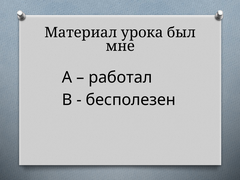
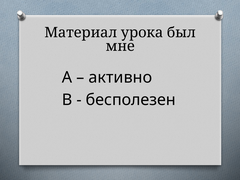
работал: работал -> активно (120, 77)
